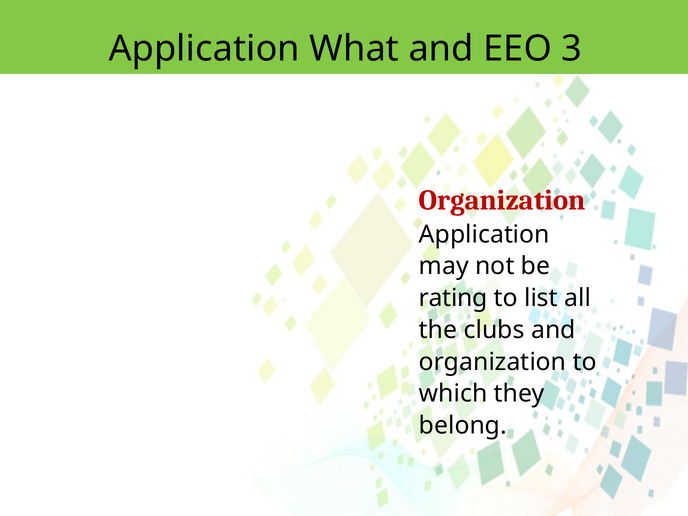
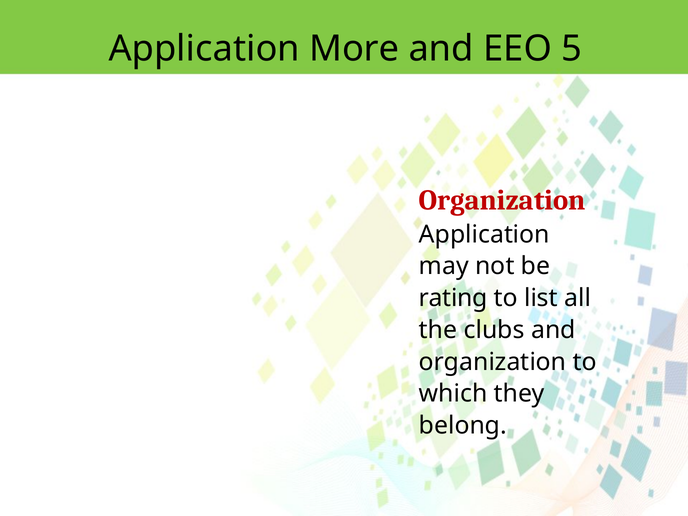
What: What -> More (354, 49)
3: 3 -> 5 (572, 49)
